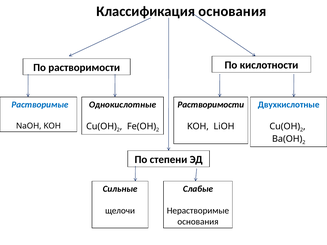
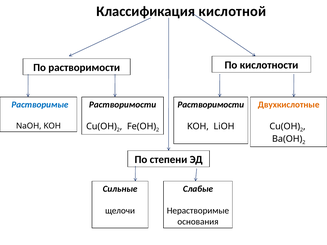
Классификация основания: основания -> кислотной (232, 11)
Двухкислотные colour: blue -> orange (289, 105)
Однокислотные: Однокислотные -> Растворимости (123, 105)
